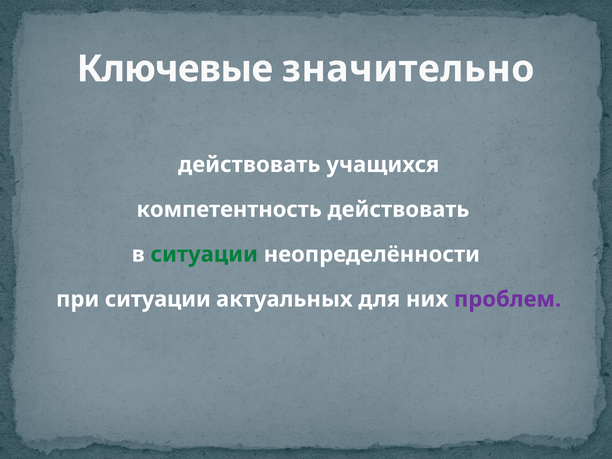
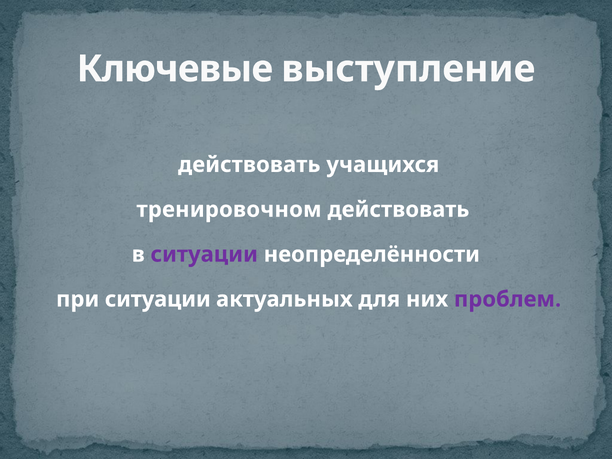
значительно: значительно -> выступление (408, 69)
компетентность: компетентность -> тренировочном (229, 210)
ситуации colour: green -> purple (204, 254)
